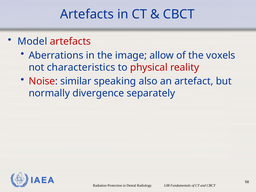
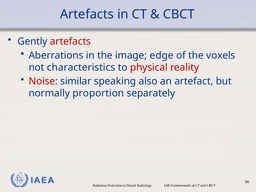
Model: Model -> Gently (32, 41)
allow: allow -> edge (162, 55)
divergence: divergence -> proportion (98, 93)
